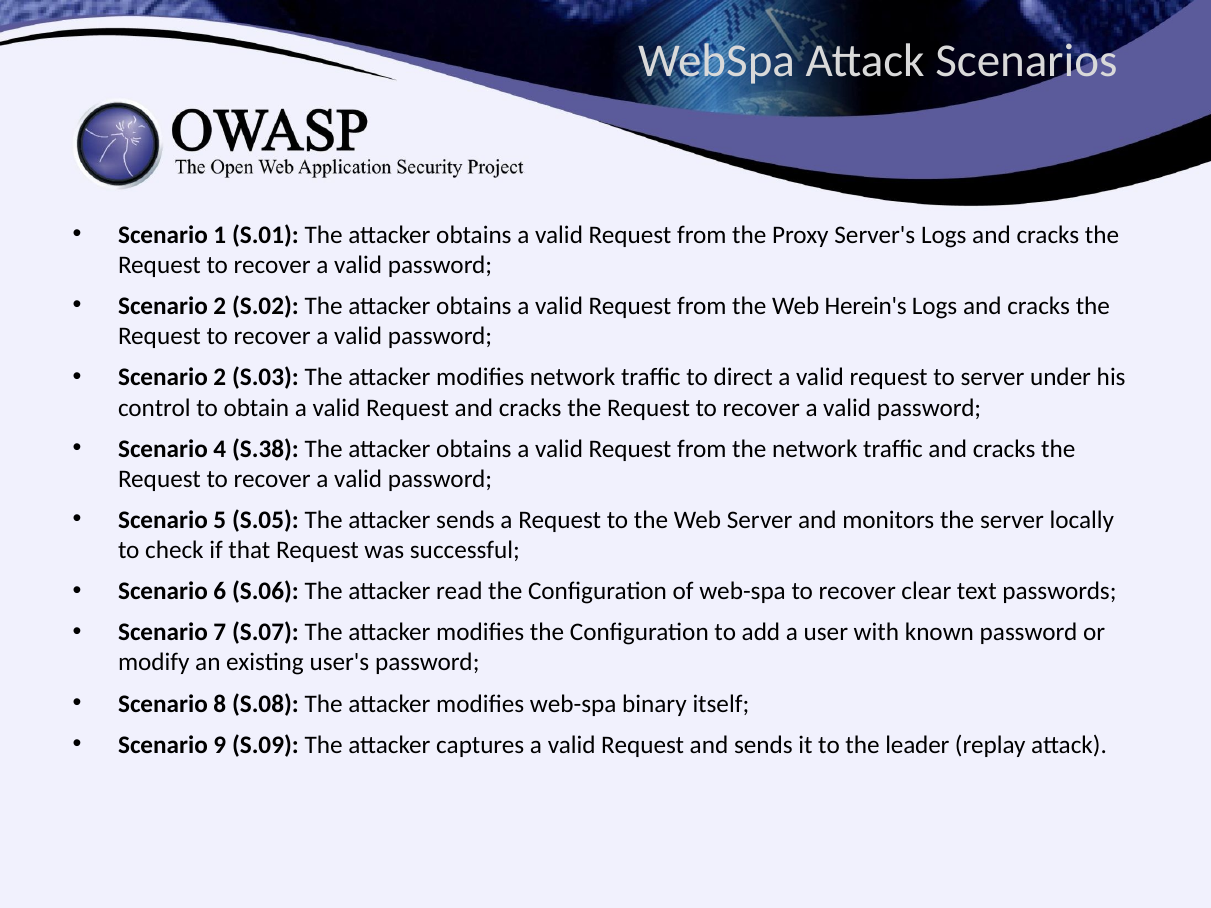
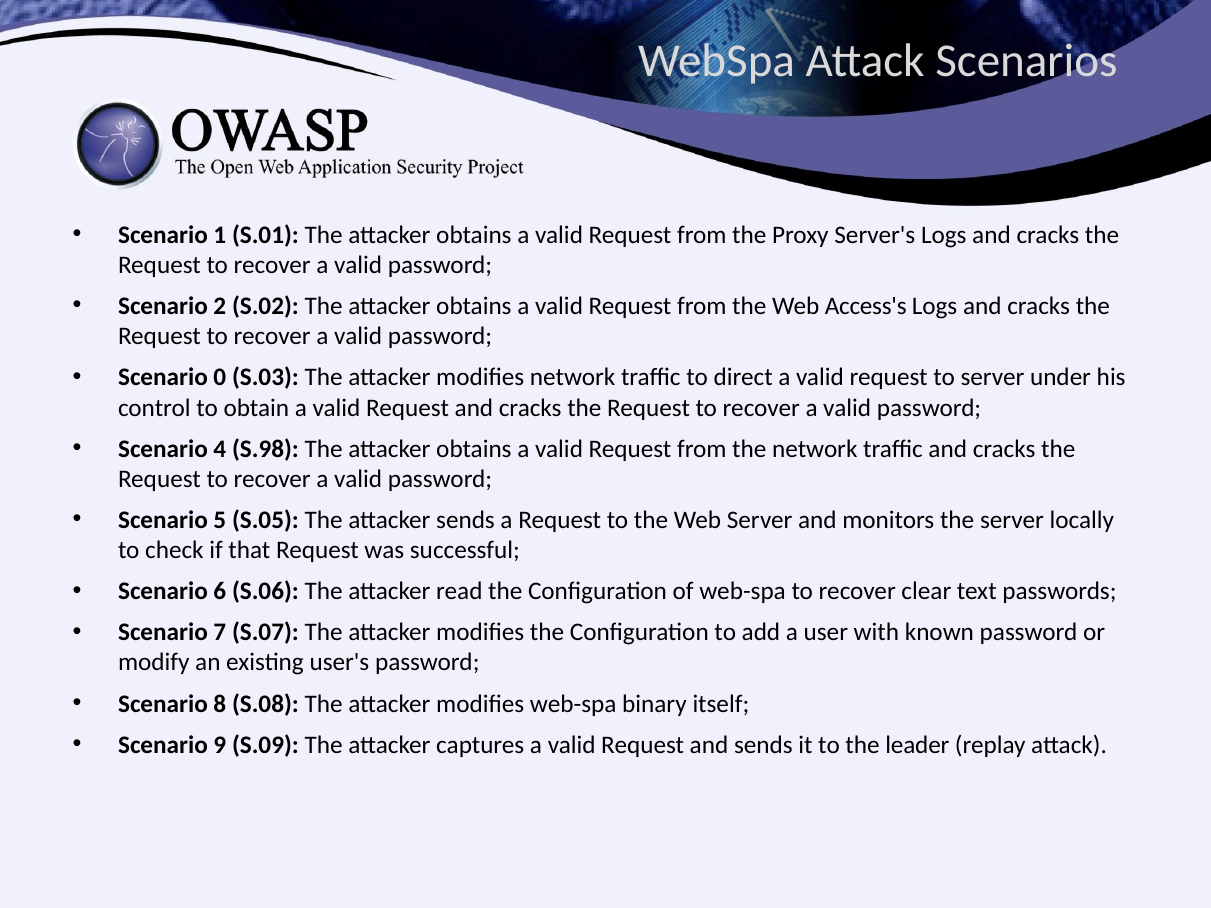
Herein's: Herein's -> Access's (866, 306)
2: 2 -> 0 (220, 378)
S.38: S.38 -> S.98 (265, 449)
